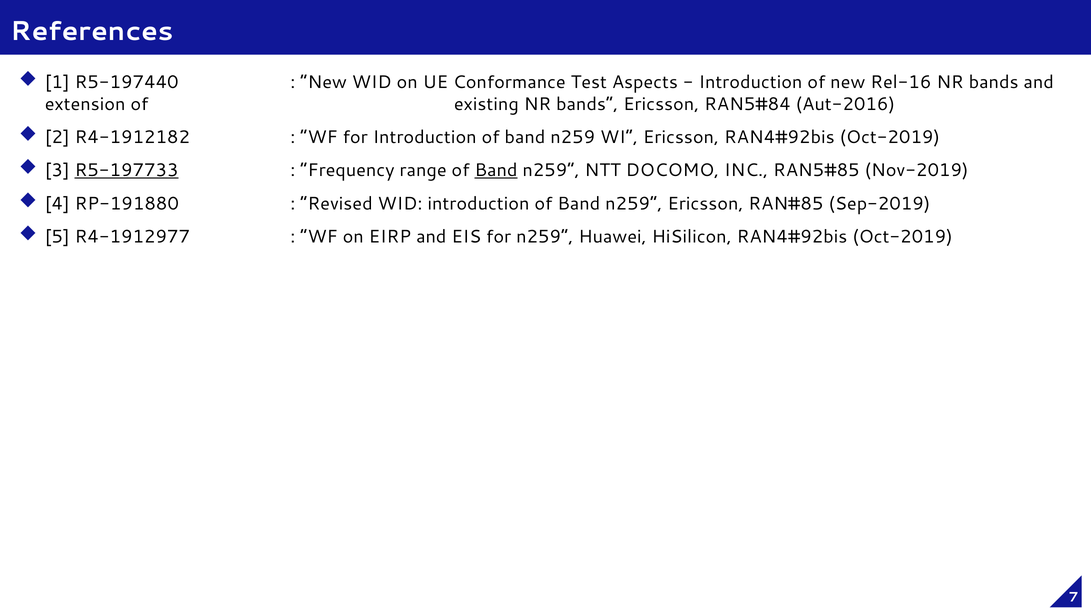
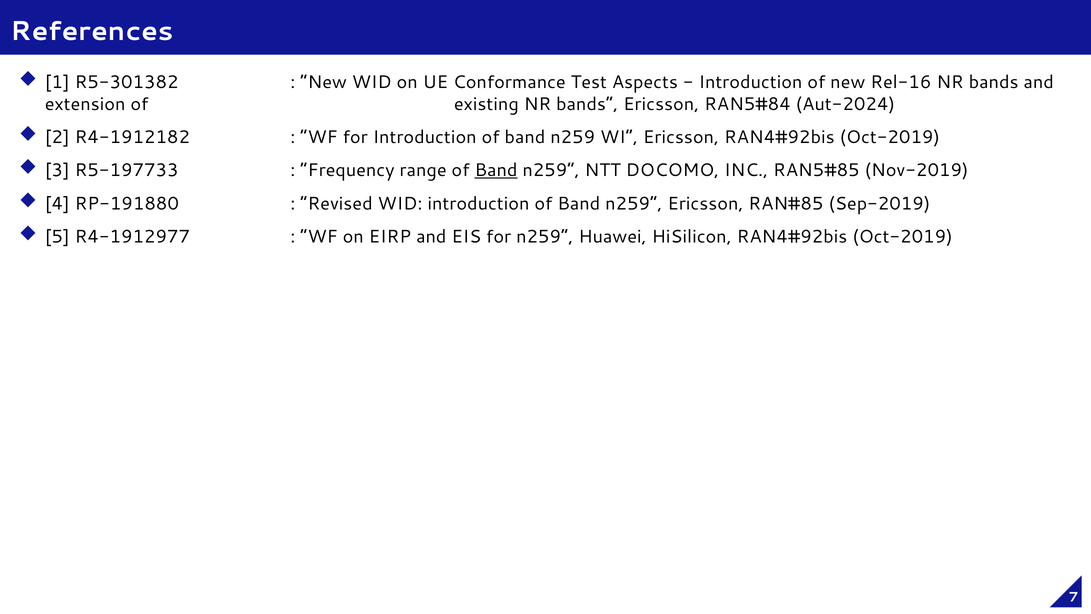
R5-197440: R5-197440 -> R5-301382 (127, 82)
Aut-2016: Aut-2016 -> Aut-2024 (845, 104)
R5-197733 underline: present -> none (127, 170)
